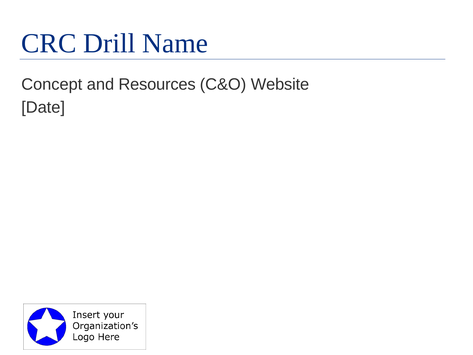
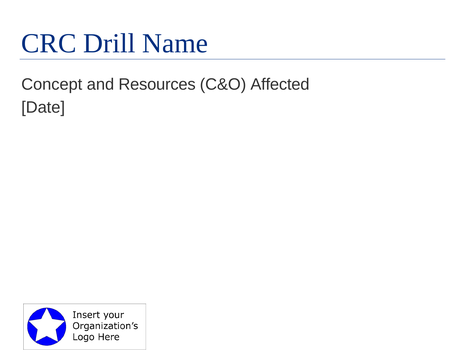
Website: Website -> Affected (280, 84)
